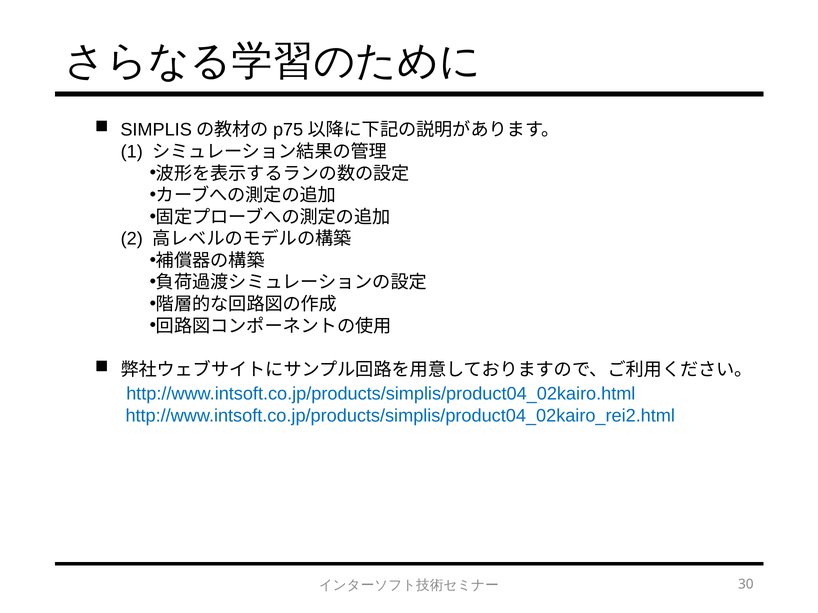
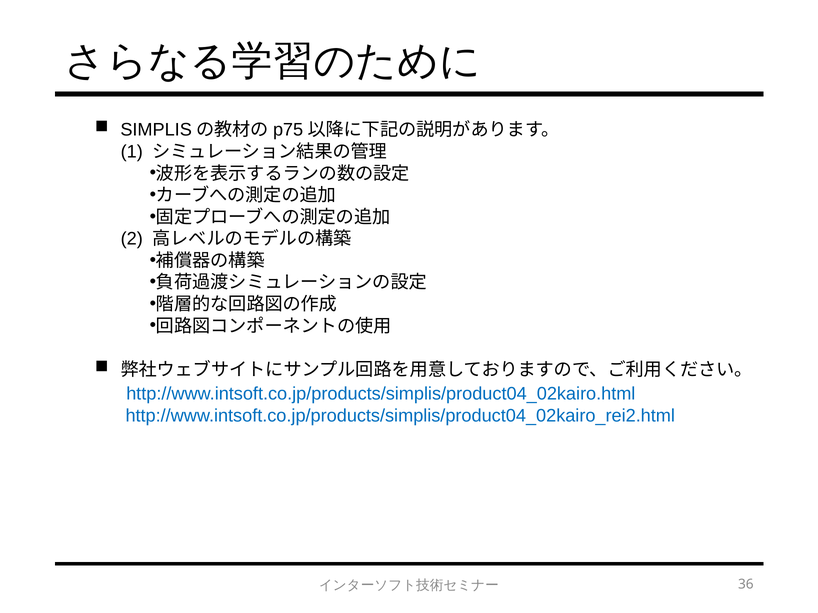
30: 30 -> 36 (746, 585)
